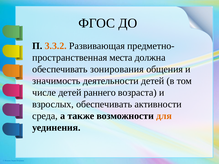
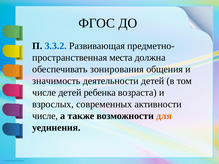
3.3.2 colour: orange -> blue (56, 46)
раннего: раннего -> ребенка (100, 93)
взрослых обеспечивать: обеспечивать -> современных (104, 104)
среда: среда -> числе (45, 116)
